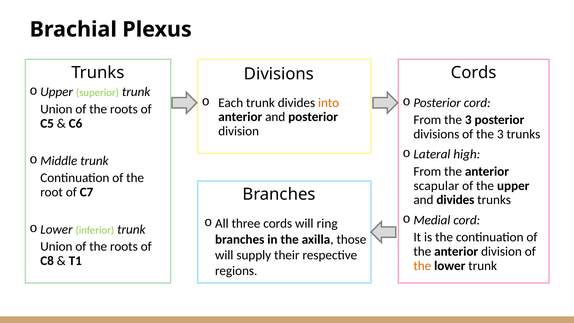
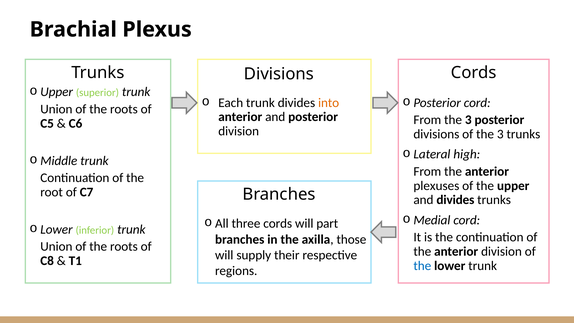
scapular: scapular -> plexuses (436, 186)
ring: ring -> part (327, 224)
the colour: orange -> blue (422, 266)
